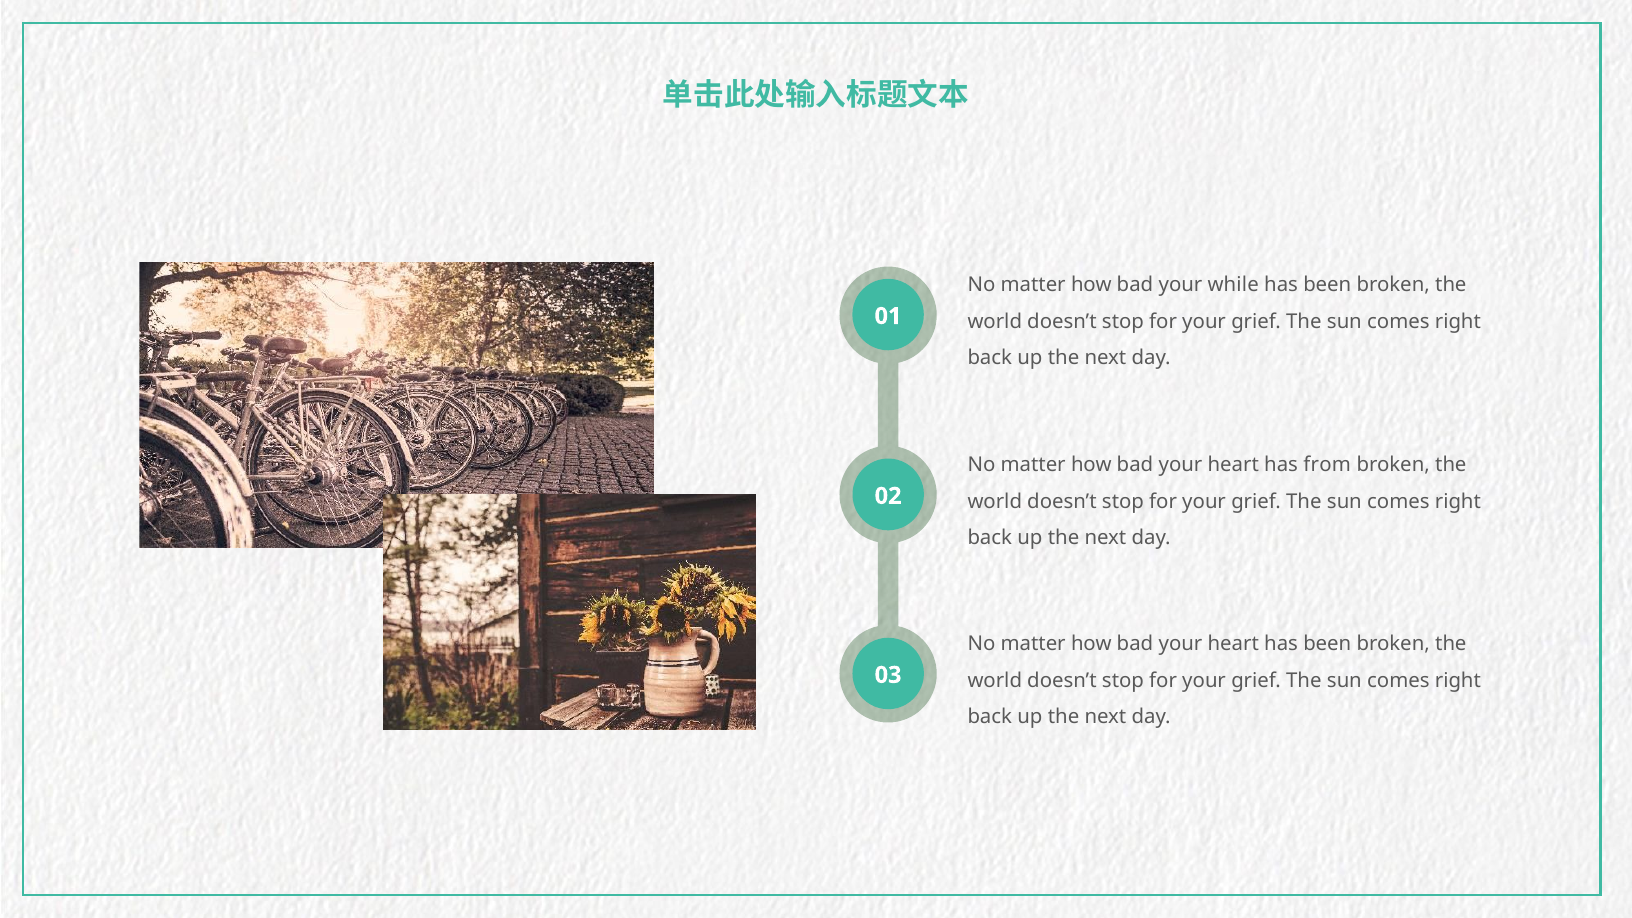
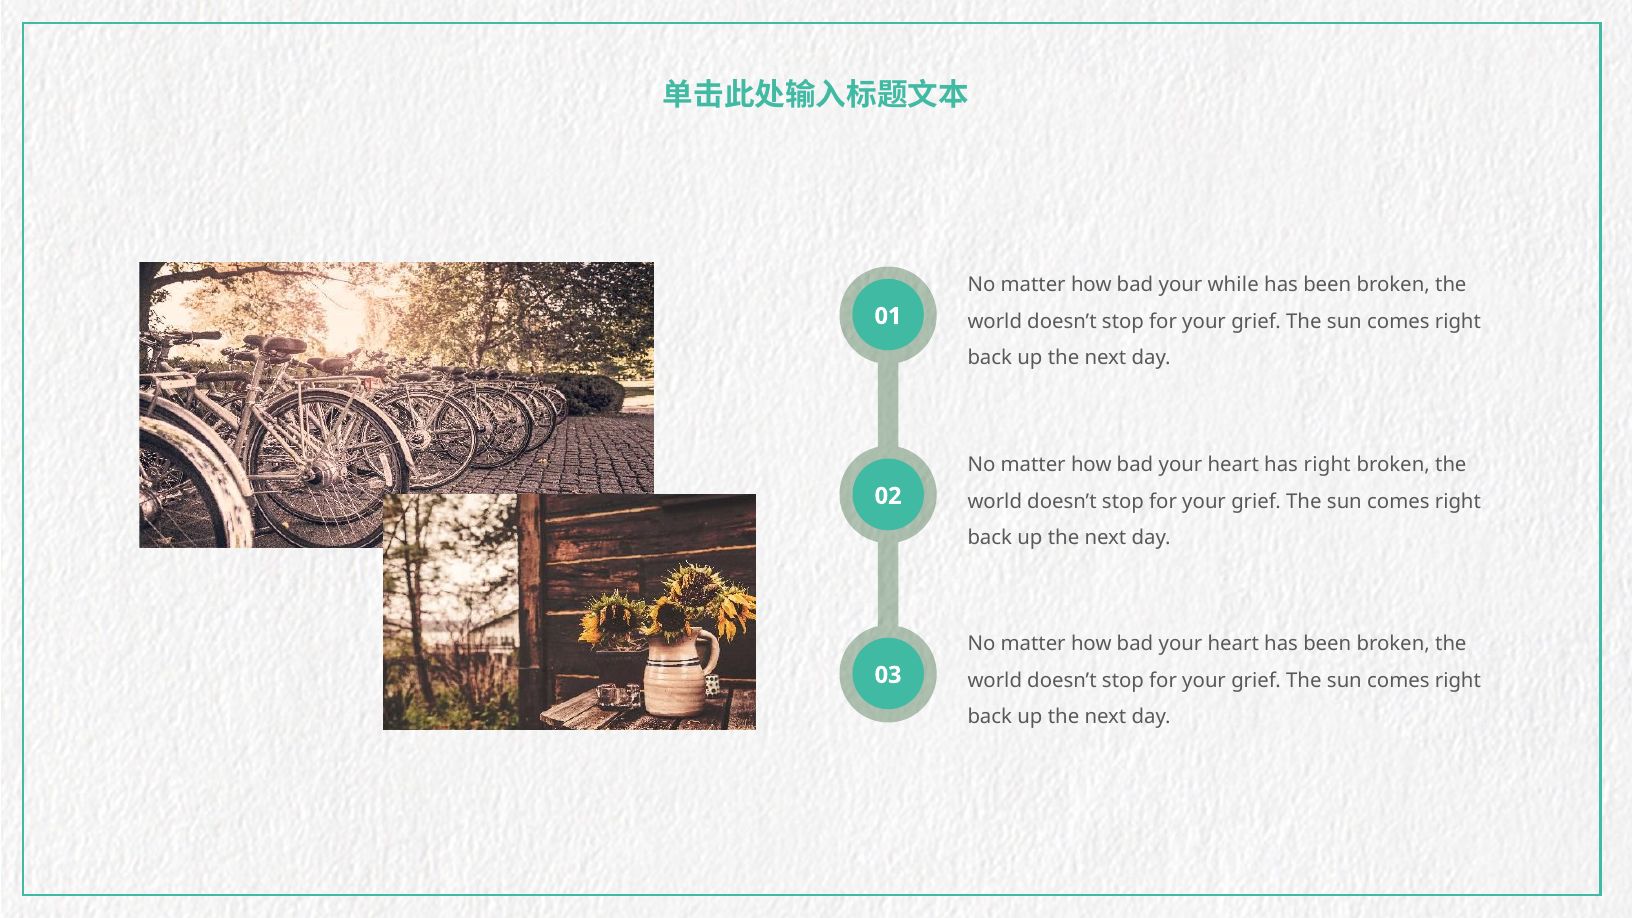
has from: from -> right (1327, 465)
